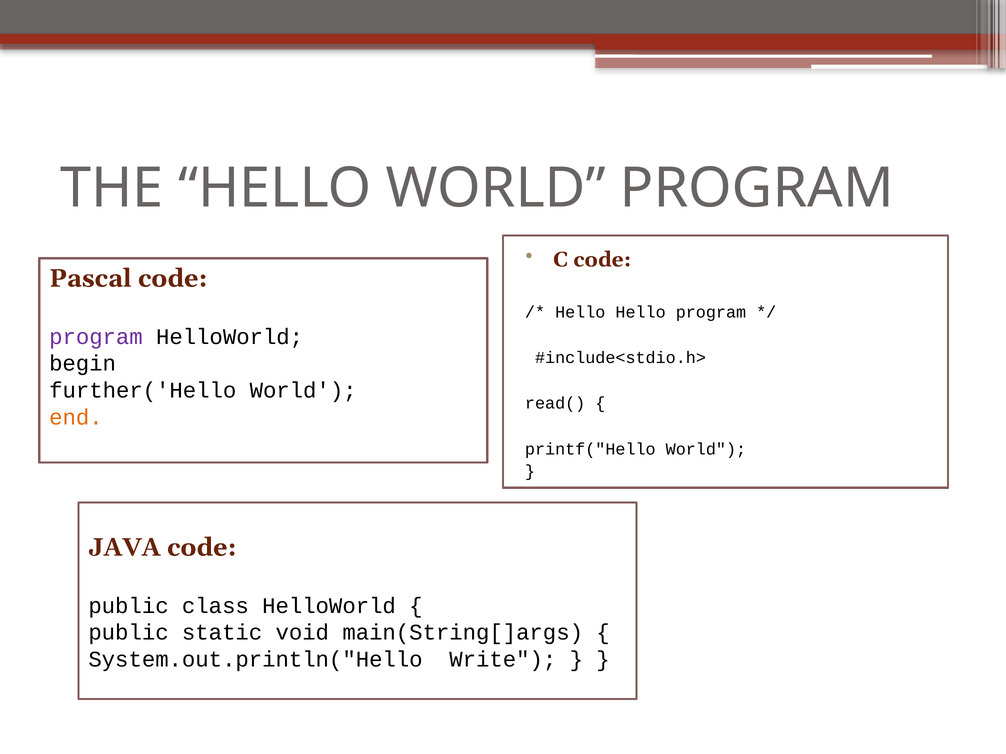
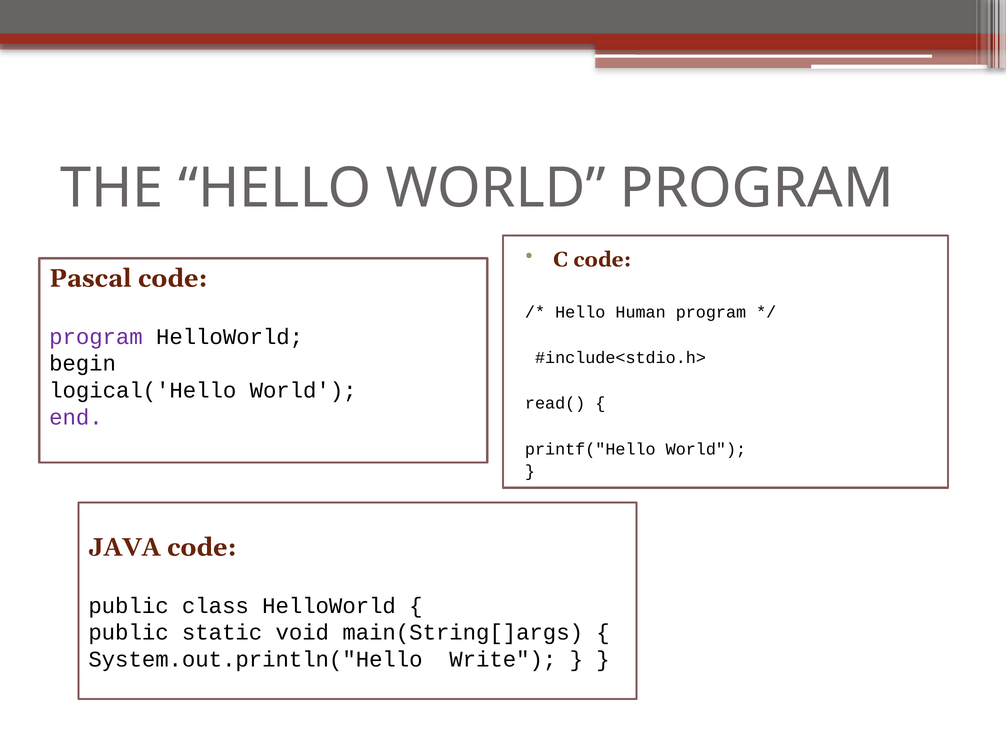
Hello Hello: Hello -> Human (641, 312)
further('Hello: further('Hello -> logical('Hello (143, 391)
end colour: orange -> purple (76, 417)
